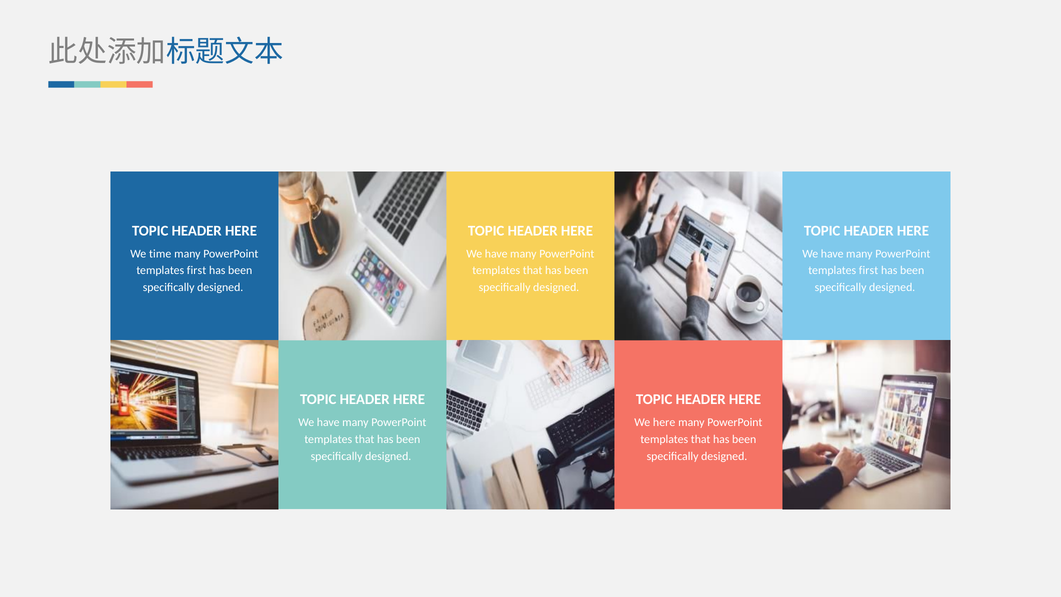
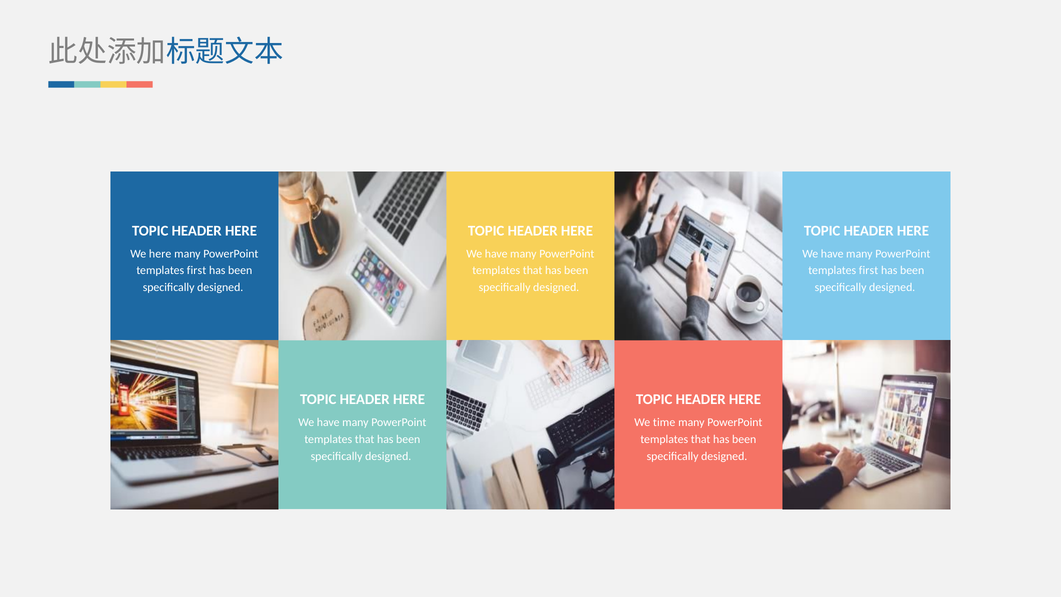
We time: time -> here (160, 254)
We here: here -> time (664, 422)
